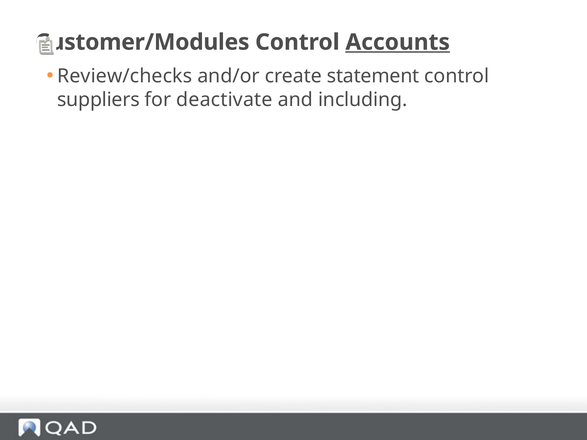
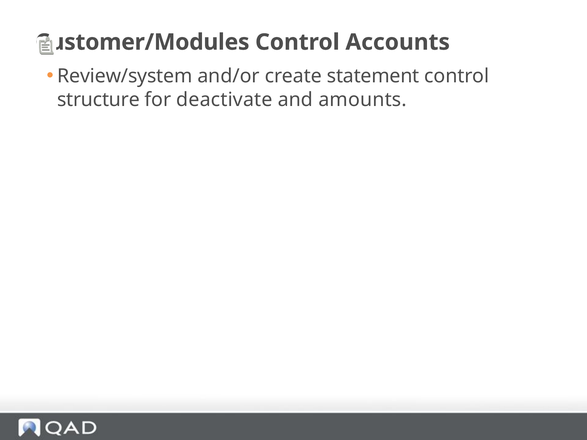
Accounts underline: present -> none (398, 42)
Review/checks: Review/checks -> Review/system (125, 76)
suppliers: suppliers -> structure (98, 100)
including: including -> amounts (363, 100)
